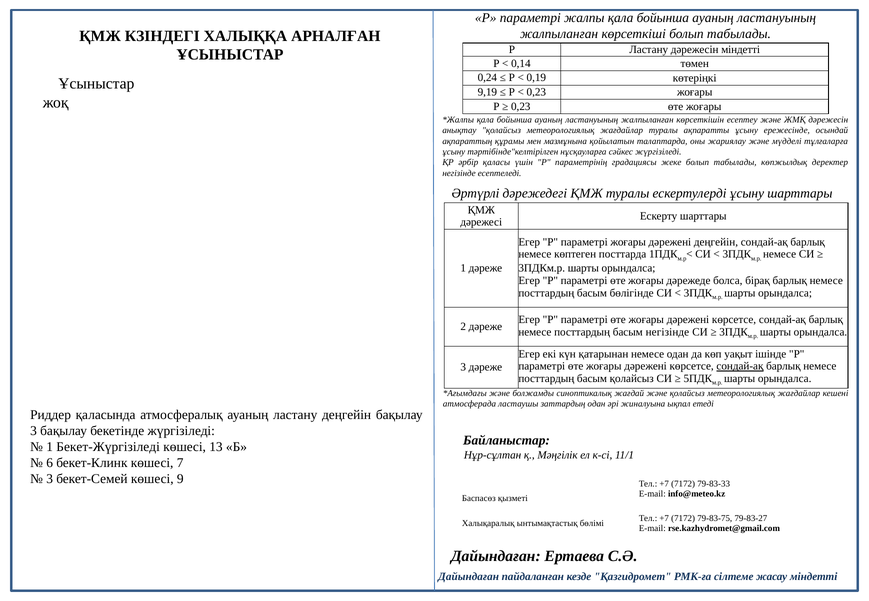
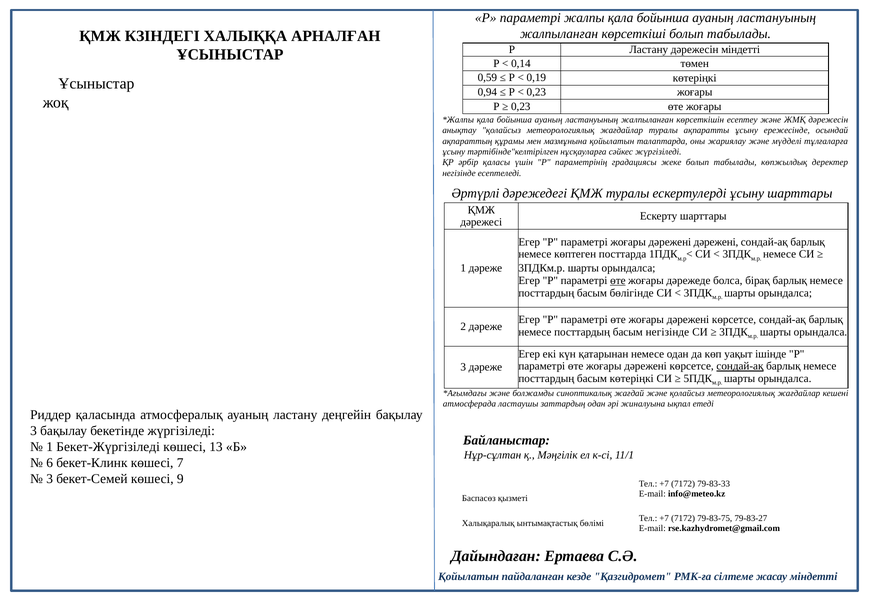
0,24: 0,24 -> 0,59 (487, 78)
9,19: 9,19 -> 0,94 (487, 92)
дәрежені деңгейін: деңгейін -> дәрежені (716, 242)
өте underline: none -> present (618, 281)
басым қолайсыз: қолайсыз -> көтеріңкі (632, 379)
Дайындаған: Дайындаған -> Қойылатын (469, 577)
